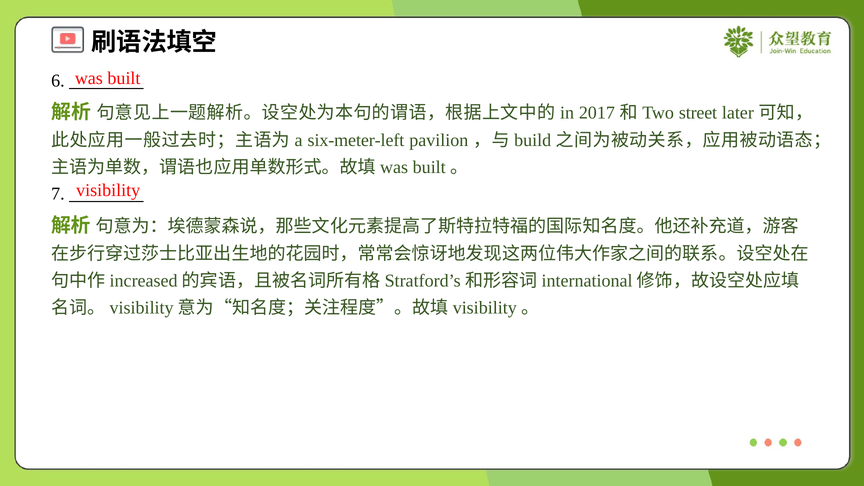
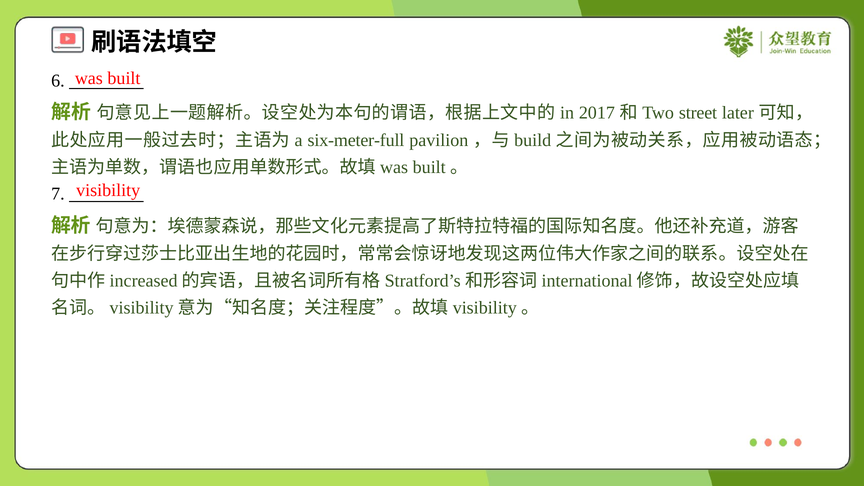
six-meter-left: six-meter-left -> six-meter-full (356, 140)
